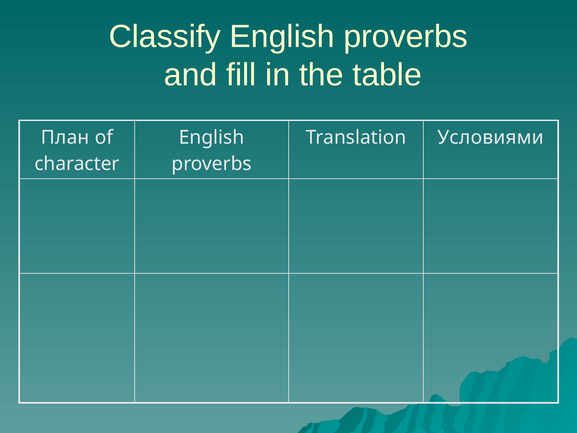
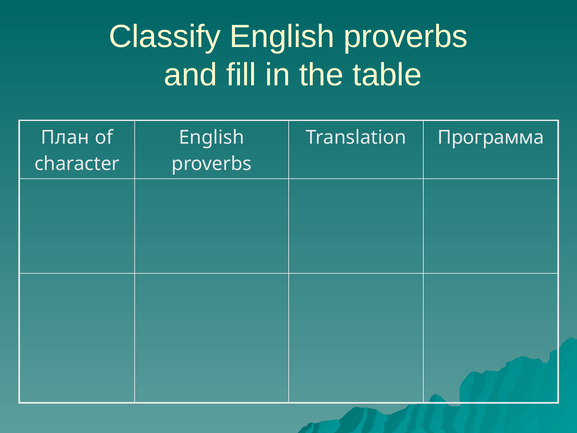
Условиями: Условиями -> Программа (491, 137)
